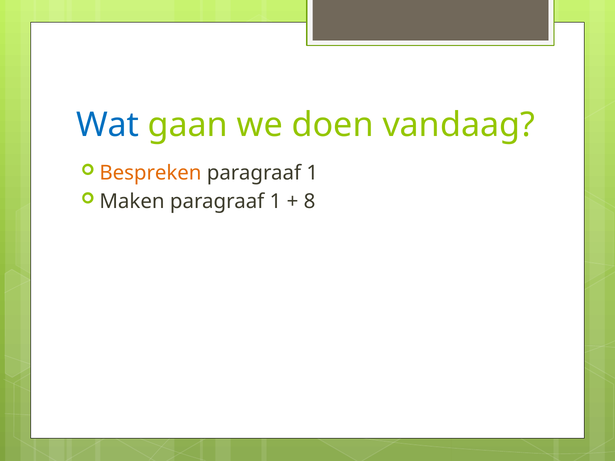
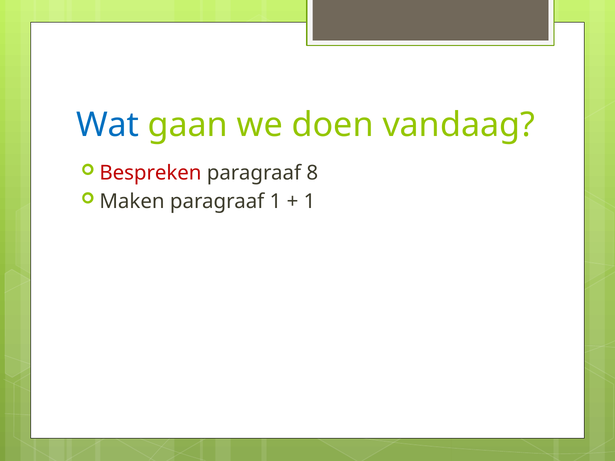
Bespreken colour: orange -> red (150, 173)
1: 1 -> 8 (312, 173)
8: 8 -> 1 (310, 202)
